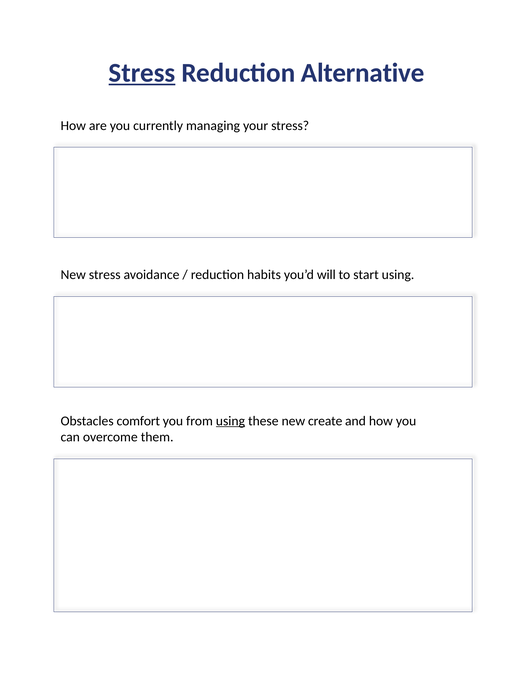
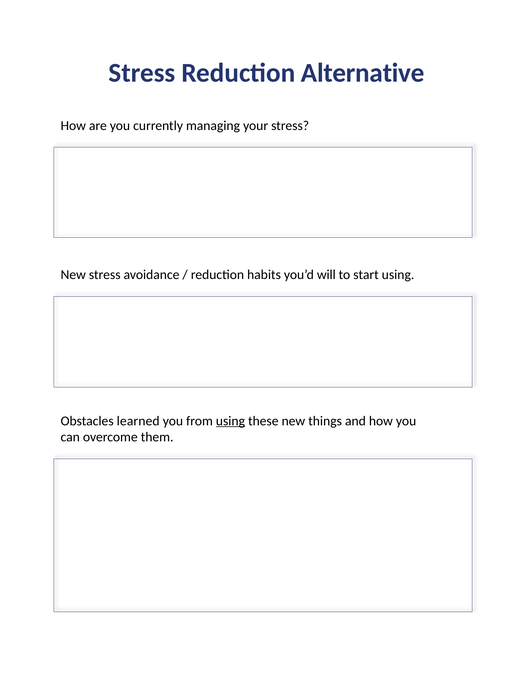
Stress underline: present -> none (142, 73)
comfort: comfort -> learned (138, 421)
create: create -> things (325, 421)
